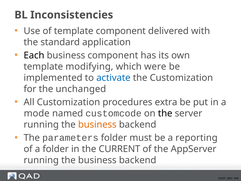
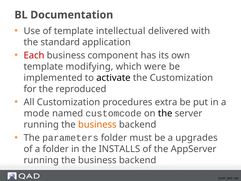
Inconsistencies: Inconsistencies -> Documentation (72, 15)
template component: component -> intellectual (121, 31)
Each colour: black -> red (34, 55)
activate colour: blue -> black (113, 78)
unchanged: unchanged -> reproduced (81, 89)
reporting: reporting -> upgrades (197, 138)
CURRENT: CURRENT -> INSTALLS (119, 149)
